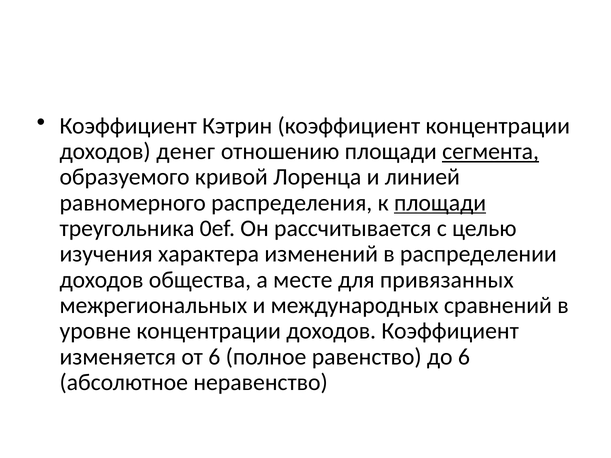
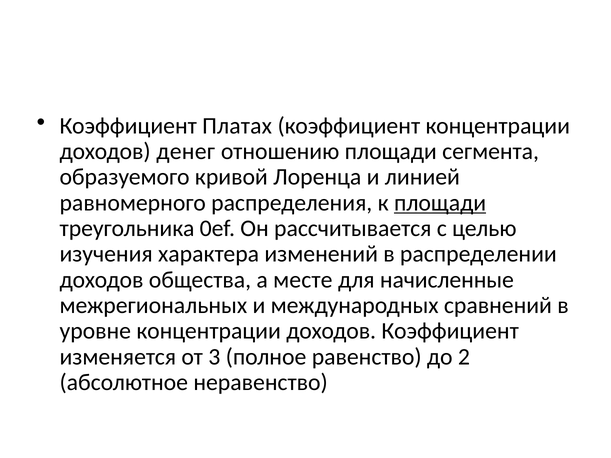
Кэтрин: Кэтрин -> Платах (237, 126)
сегмента underline: present -> none (491, 152)
привязанных: привязанных -> начисленные (447, 280)
от 6: 6 -> 3 (214, 357)
до 6: 6 -> 2 (464, 357)
